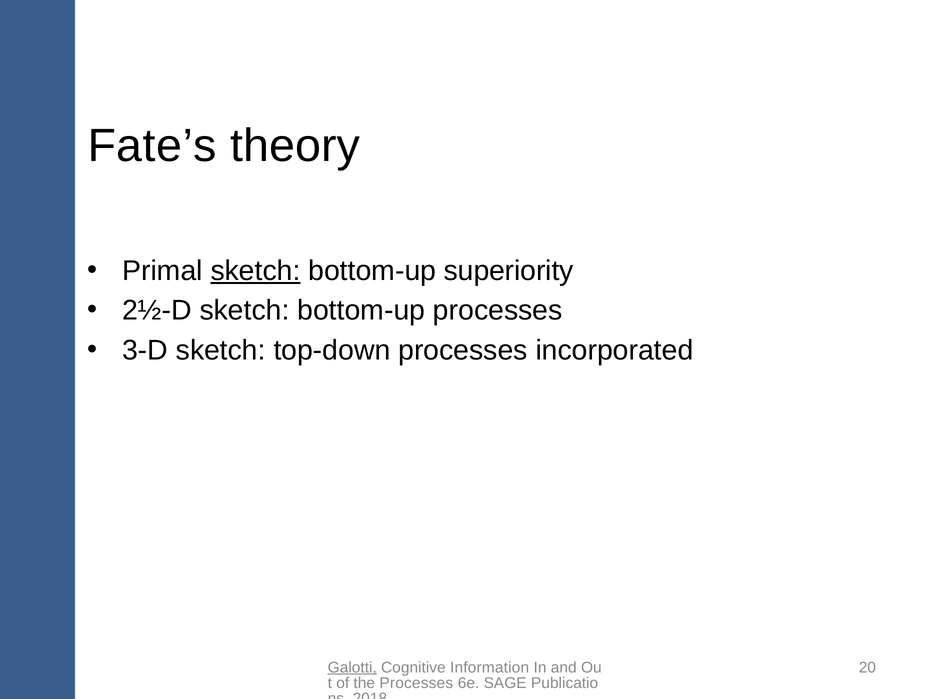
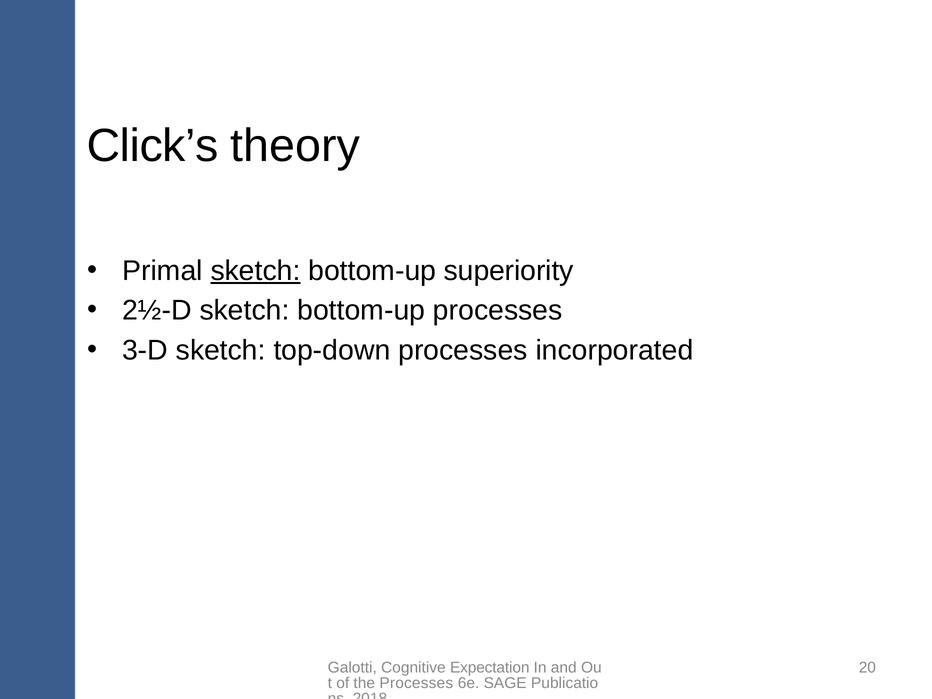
Fate’s: Fate’s -> Click’s (153, 146)
Galotti underline: present -> none (352, 668)
Information: Information -> Expectation (490, 668)
